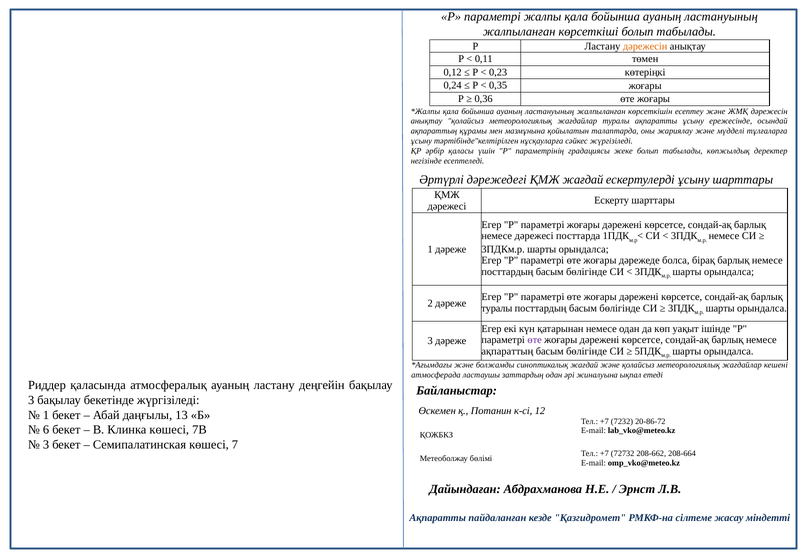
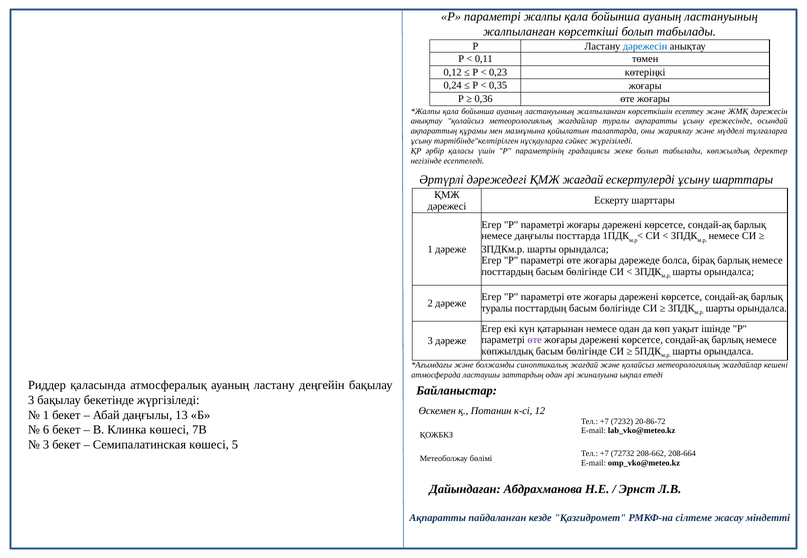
дәрежесін colour: orange -> blue (645, 46)
немесе дәрежесі: дәрежесі -> даңғылы (534, 236)
ақпараттың: ақпараттың -> көпжылдық (507, 352)
7: 7 -> 5 (235, 445)
